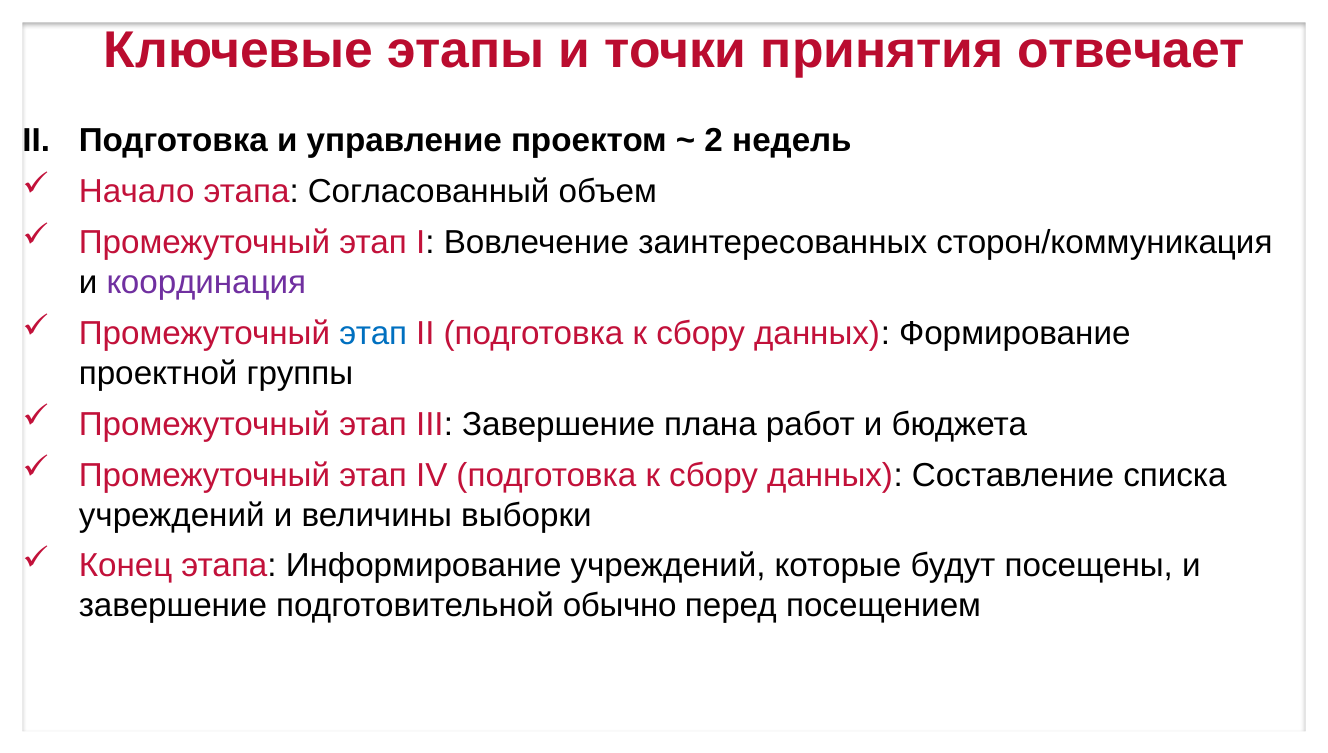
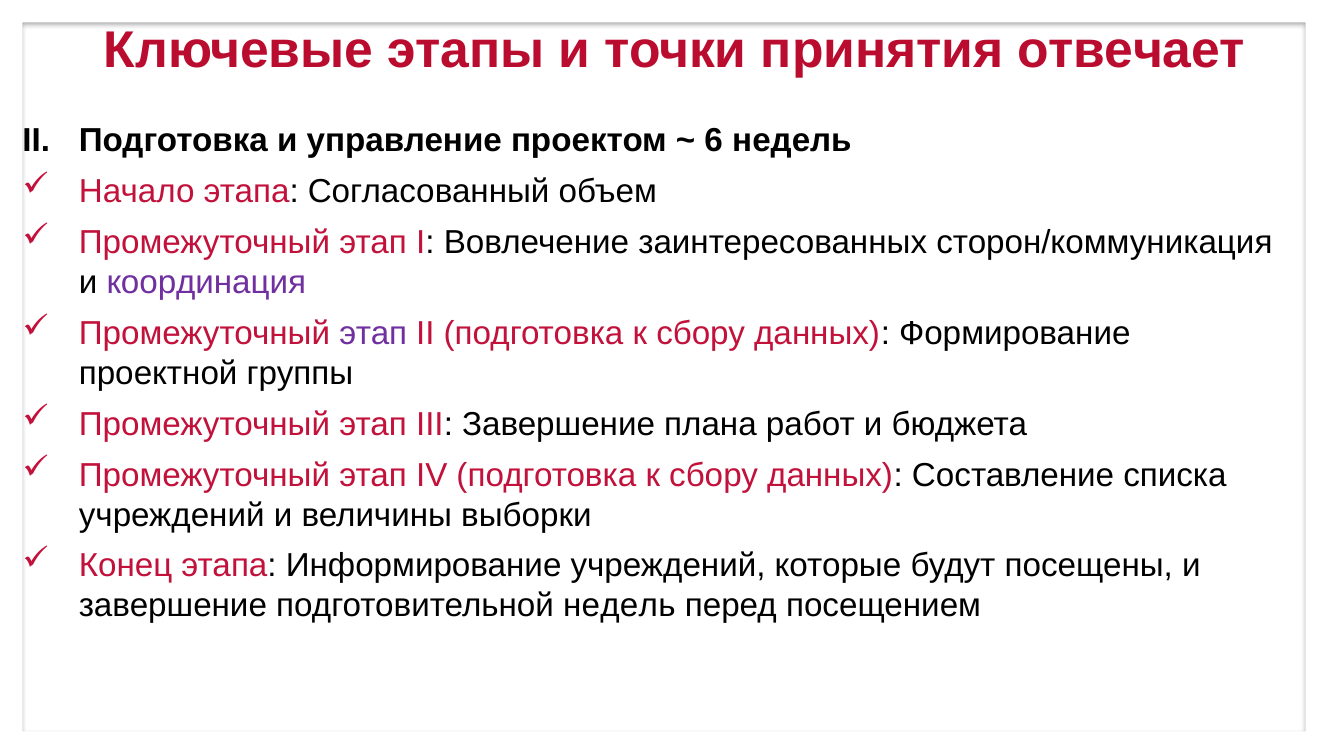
2: 2 -> 6 (714, 141)
этап colour: blue -> purple (373, 334)
подготовительной обычно: обычно -> недель (619, 606)
